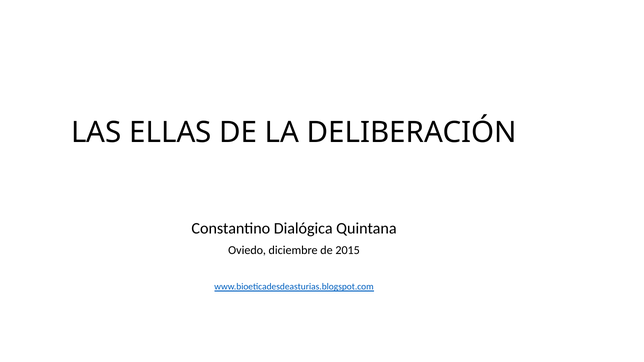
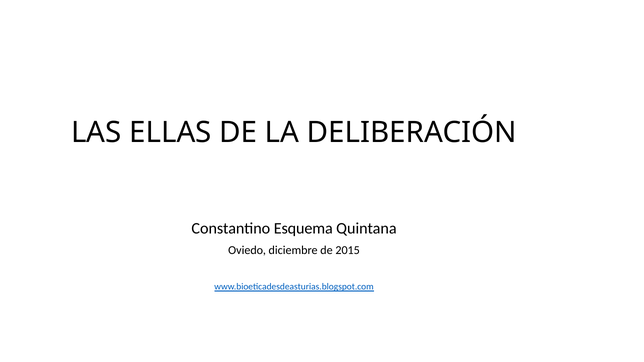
Dialógica: Dialógica -> Esquema (303, 228)
